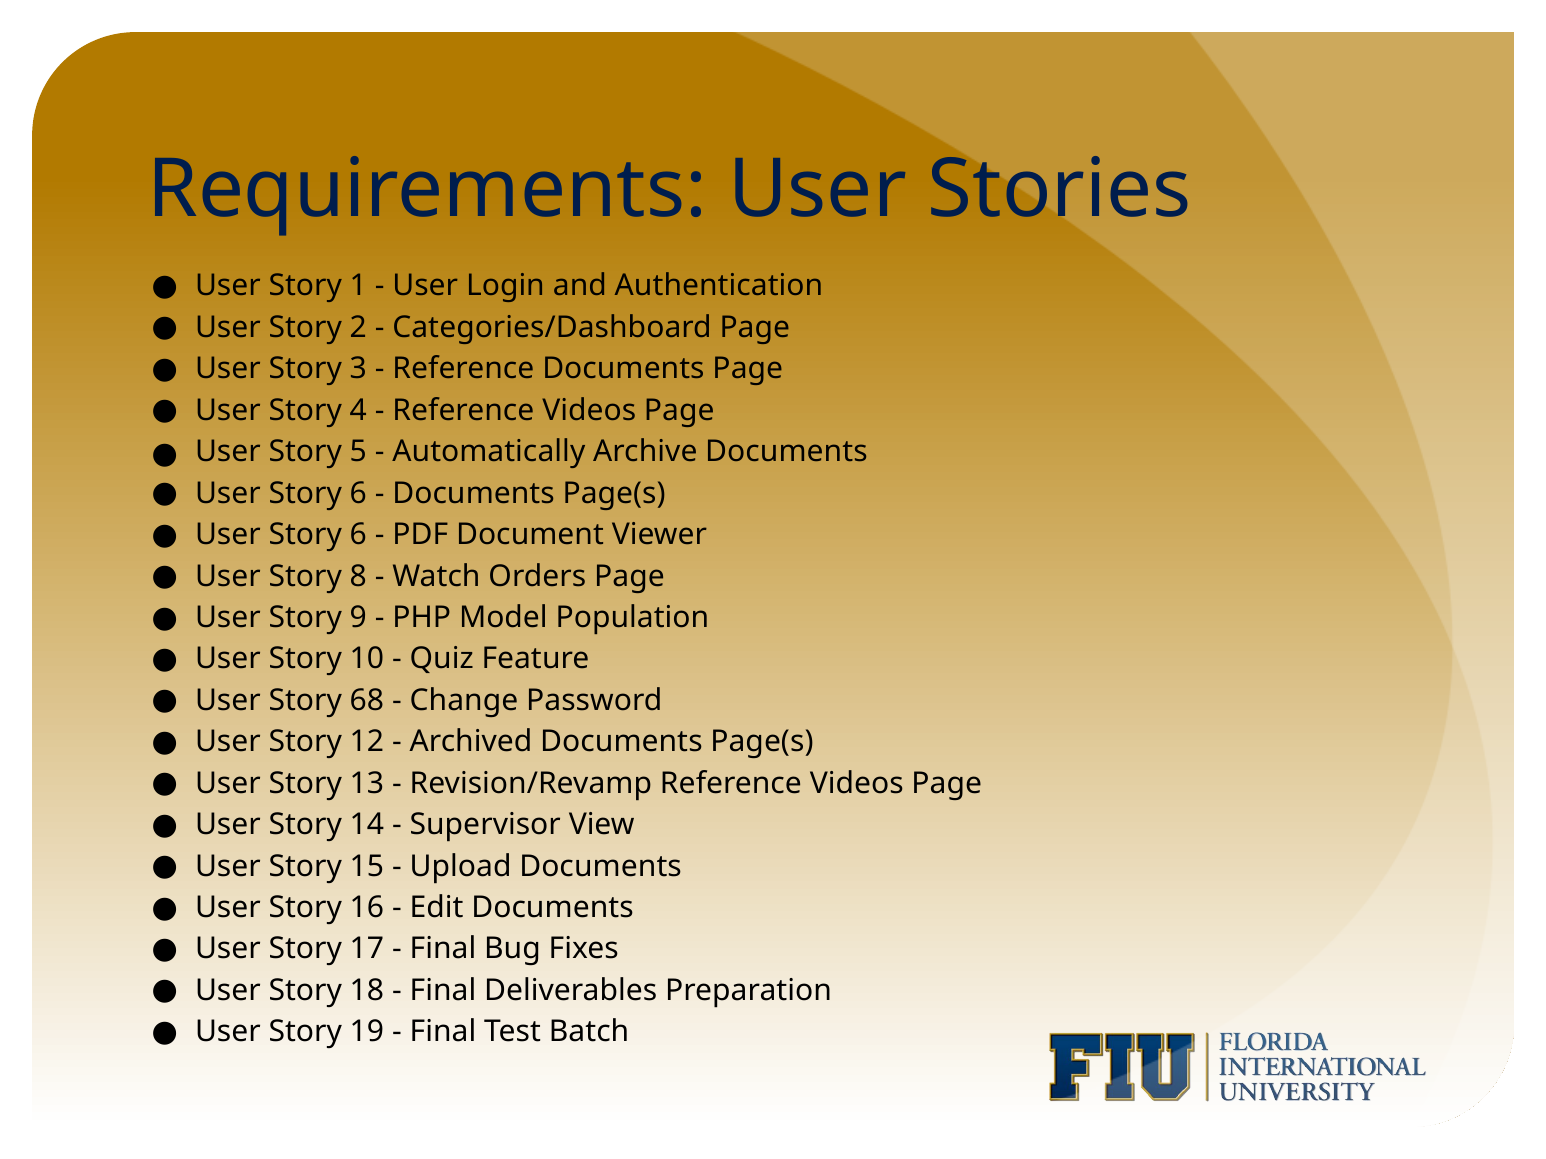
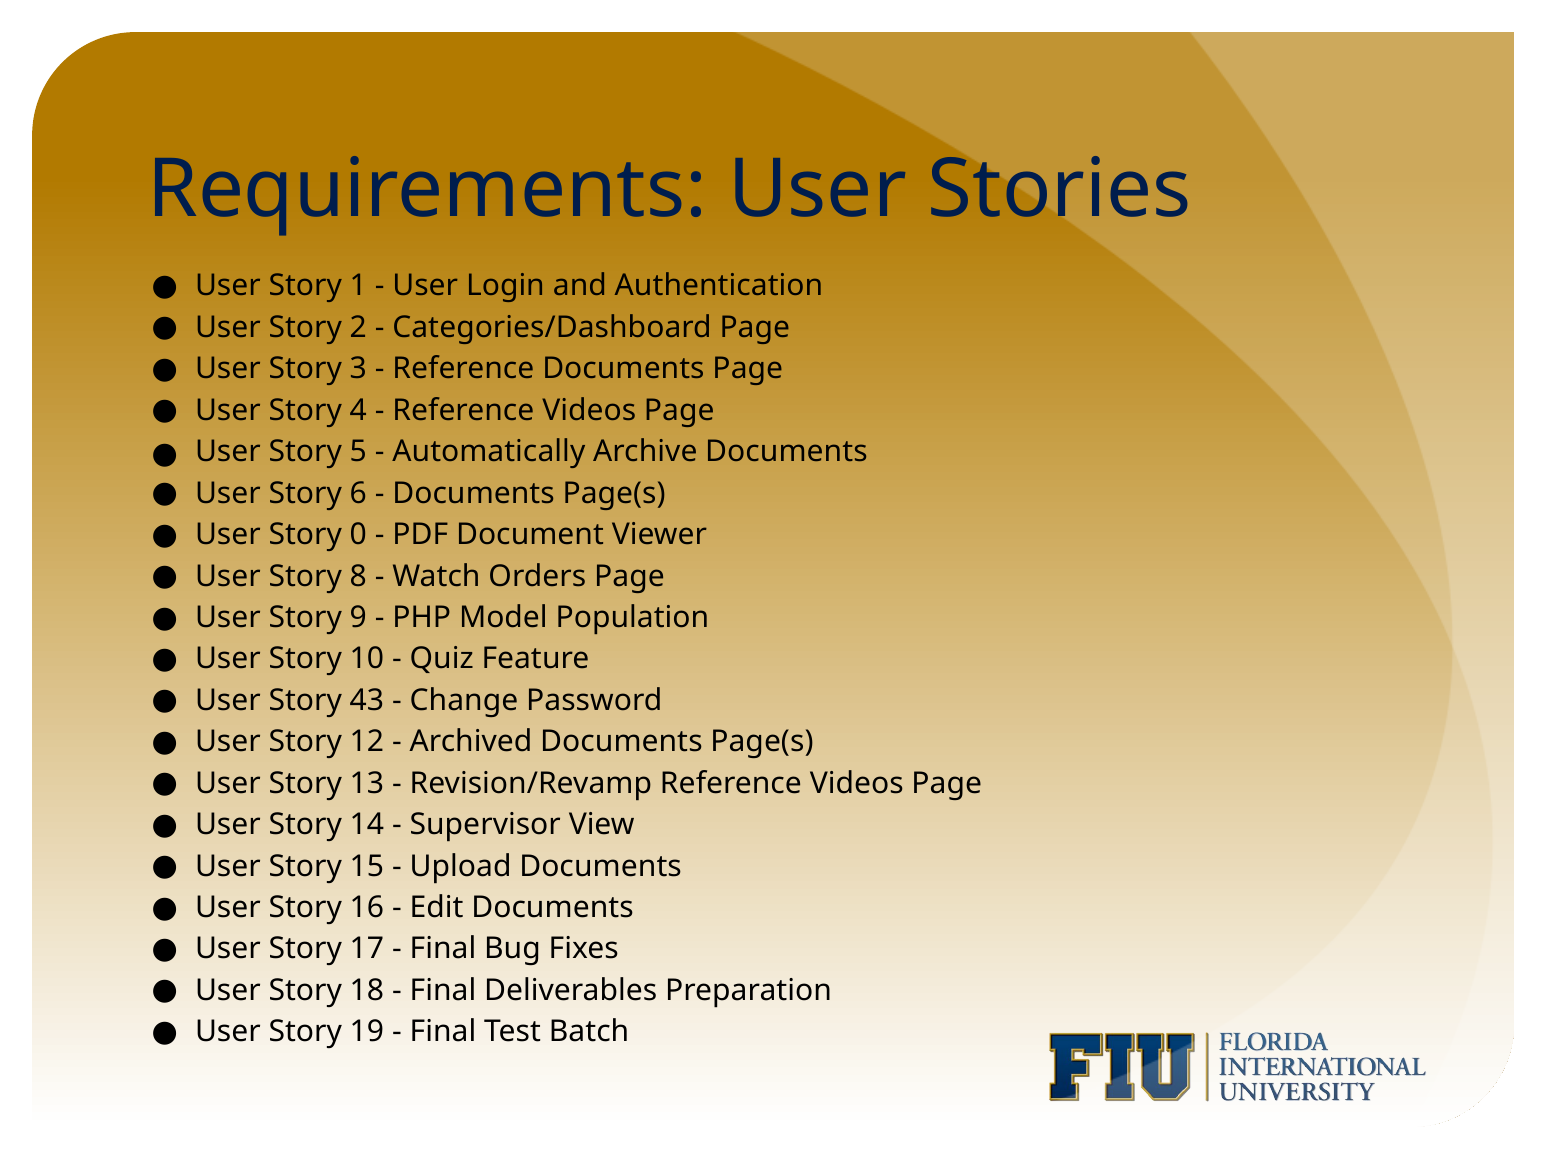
6: 6 -> 0 (358, 535)
68: 68 -> 43 (367, 701)
